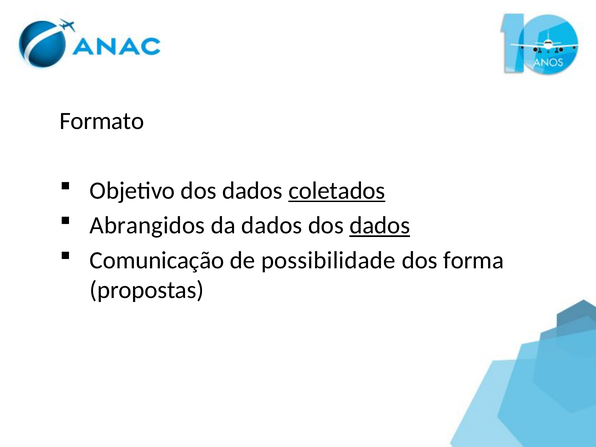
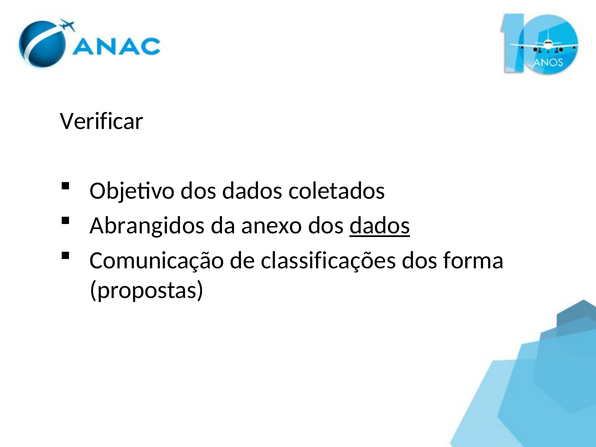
Formato: Formato -> Verificar (102, 121)
coletados underline: present -> none (337, 191)
da dados: dados -> anexo (272, 225)
possibilidade: possibilidade -> classificações (328, 260)
